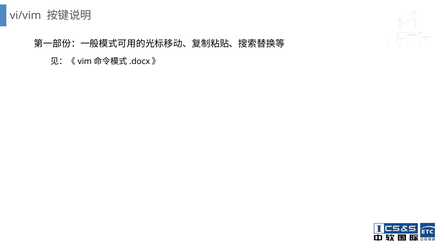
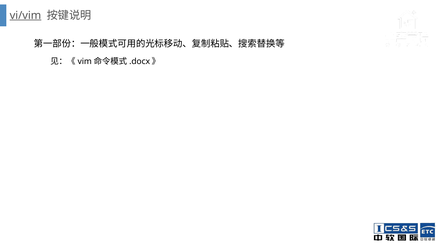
vi/vim underline: none -> present (25, 15)
